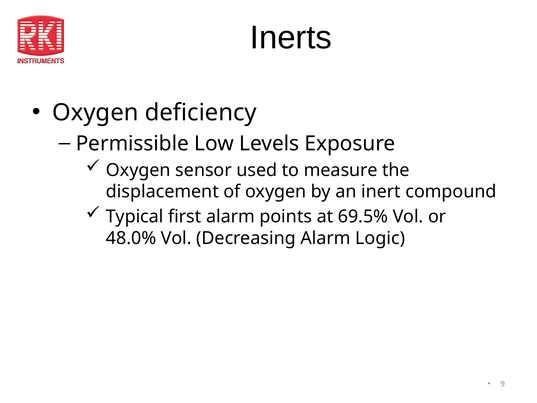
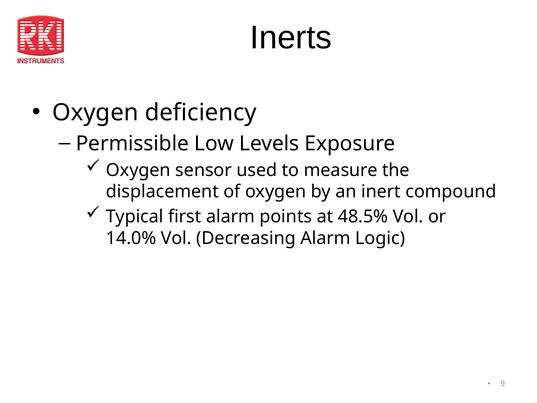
69.5%: 69.5% -> 48.5% (363, 217)
48.0%: 48.0% -> 14.0% (131, 238)
